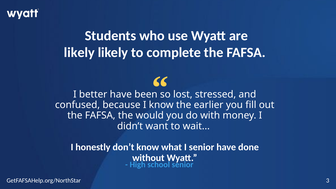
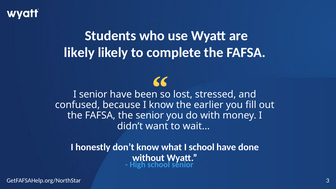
I better: better -> senior (93, 94)
the would: would -> senior (150, 115)
I senior: senior -> school (202, 147)
